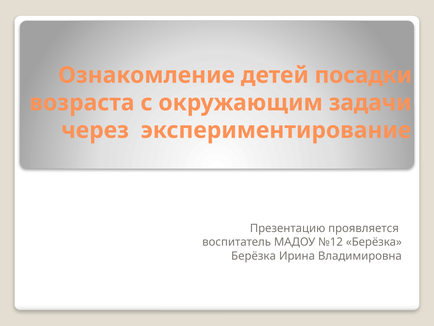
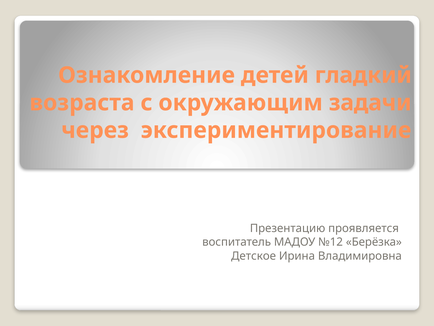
посадки: посадки -> гладкий (363, 75)
Берёзка: Берёзка -> Детское (254, 256)
